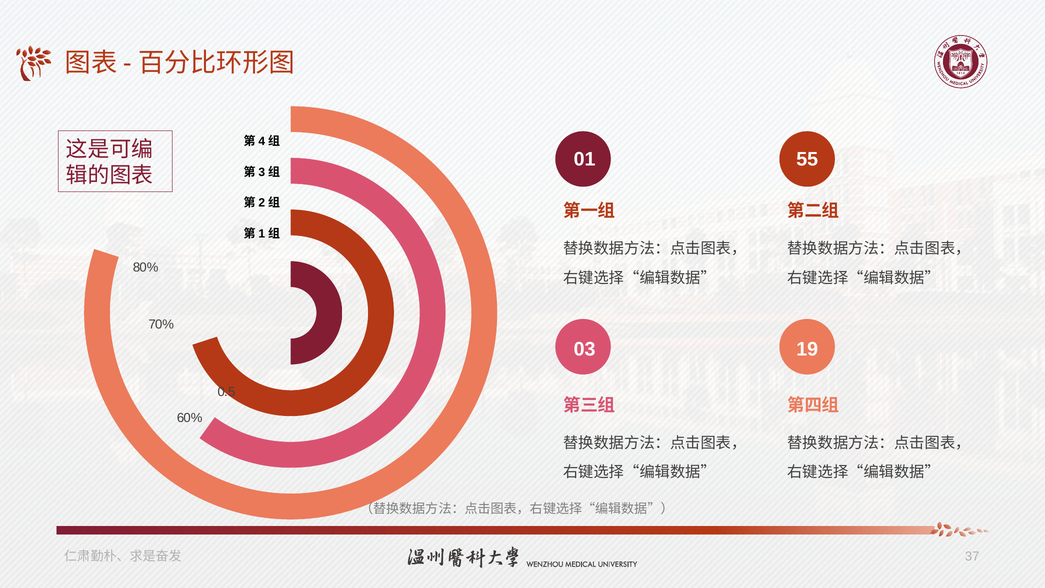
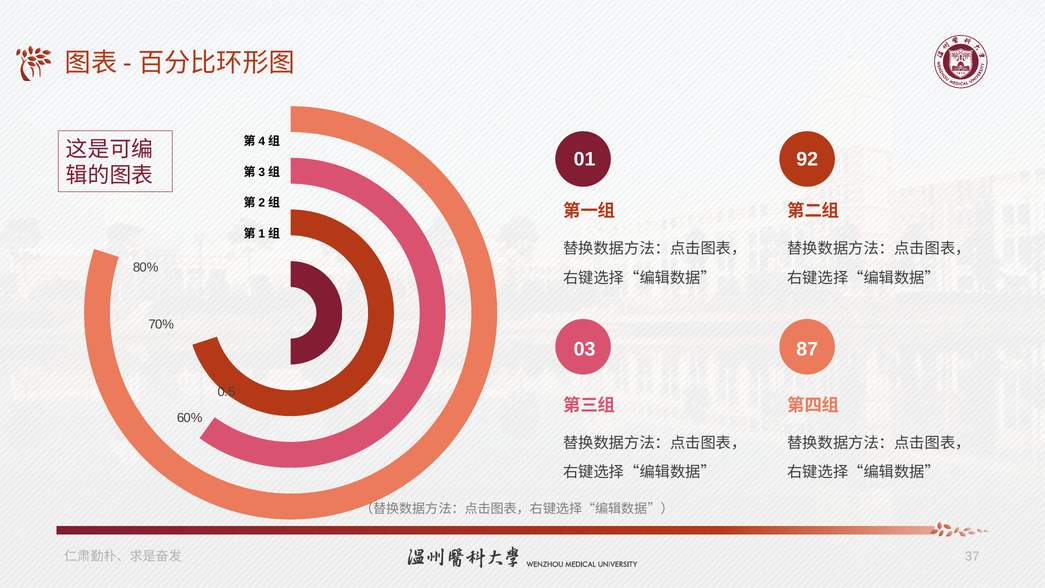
55: 55 -> 92 (807, 159)
19: 19 -> 87 (807, 349)
